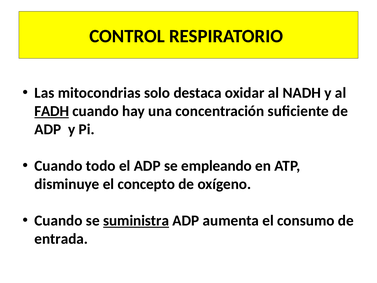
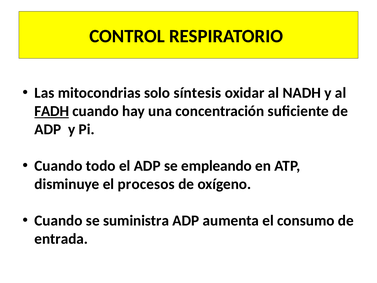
destaca: destaca -> síntesis (197, 93)
concepto: concepto -> procesos (146, 184)
suministra underline: present -> none (136, 220)
